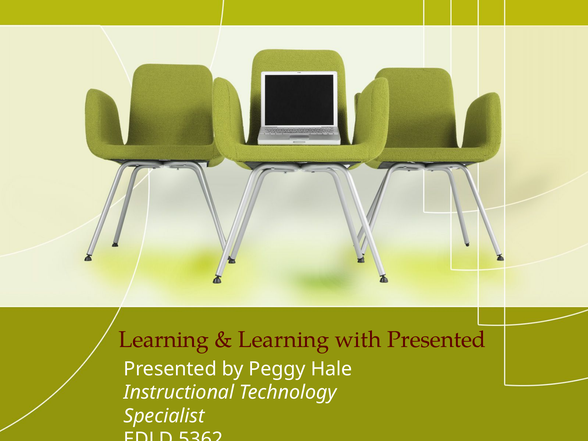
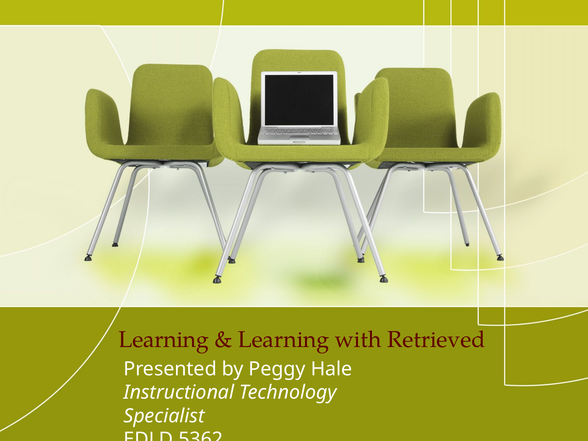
with Presented: Presented -> Retrieved (436, 340)
